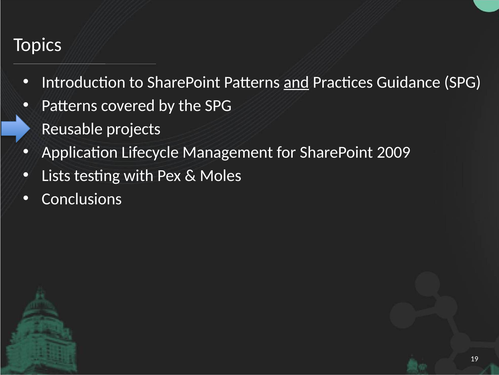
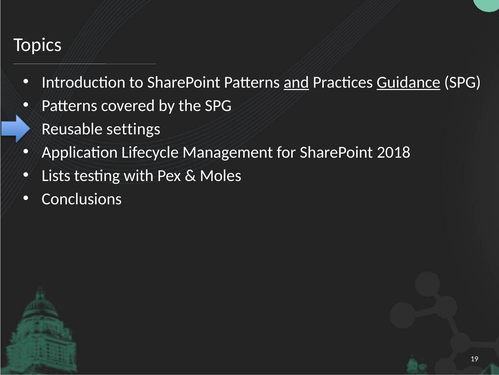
Guidance underline: none -> present (408, 82)
projects: projects -> settings (133, 129)
2009: 2009 -> 2018 (394, 152)
